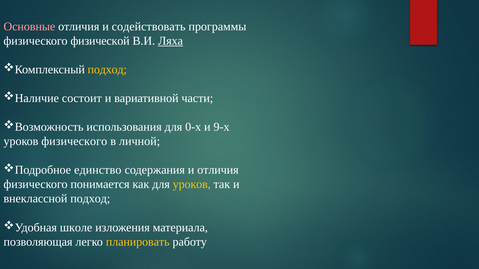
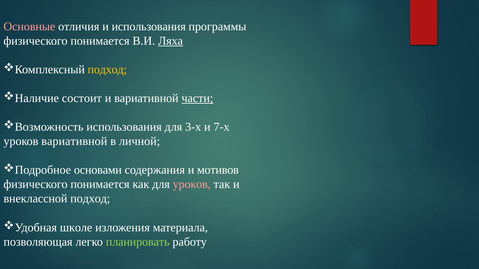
и содействовать: содействовать -> использования (149, 27)
физической: физической -> понимается (100, 41)
части underline: none -> present (197, 98)
0-х: 0-х -> 3-х (193, 127)
9-х: 9-х -> 7-х (222, 127)
уроков физического: физического -> вариативной (74, 142)
единство: единство -> основами (98, 170)
и отличия: отличия -> мотивов (218, 170)
уроков colour: yellow -> pink (192, 185)
планировать colour: yellow -> light green (138, 242)
